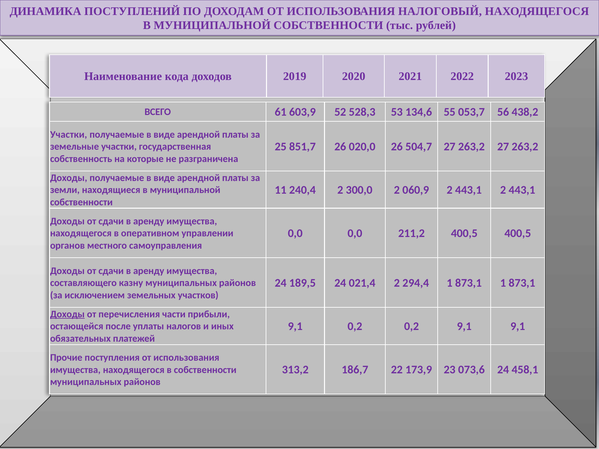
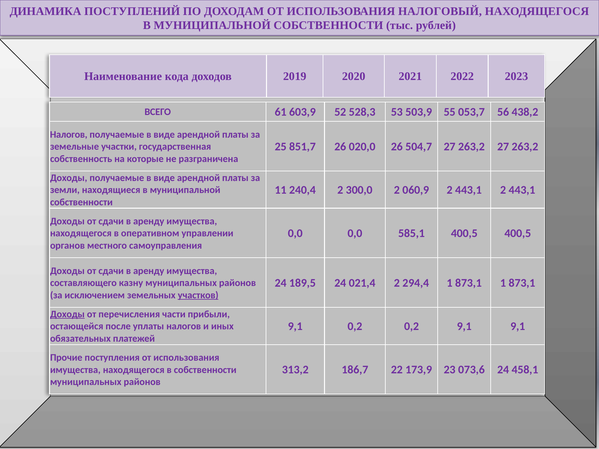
134,6: 134,6 -> 503,9 (419, 112)
Участки: Участки -> Налогов (69, 134)
211,2: 211,2 -> 585,1 (411, 234)
участков underline: none -> present (198, 295)
